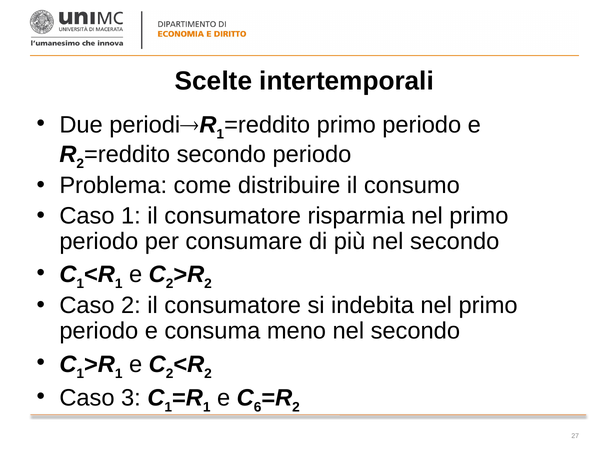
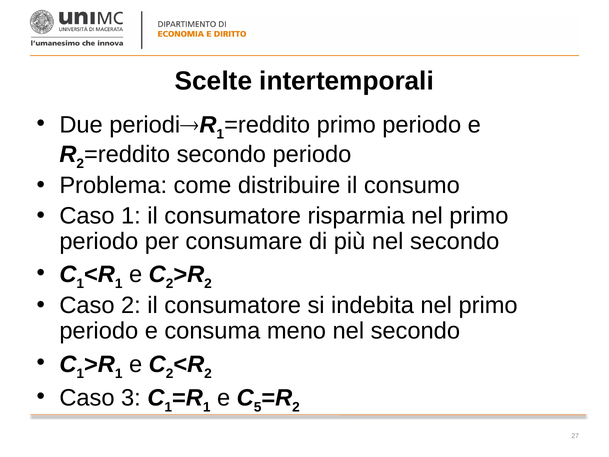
6: 6 -> 5 (258, 407)
